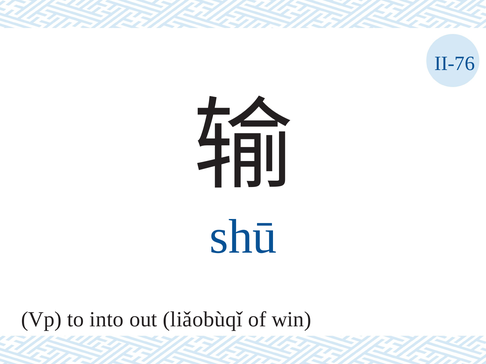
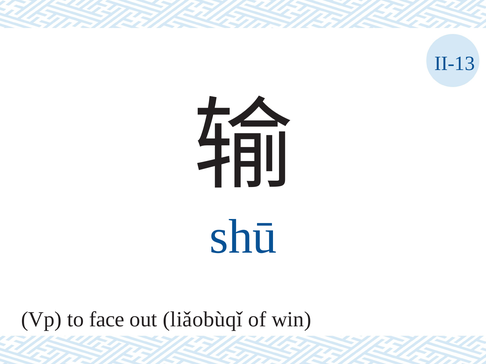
II-76: II-76 -> II-13 (455, 64)
into: into -> face (107, 320)
